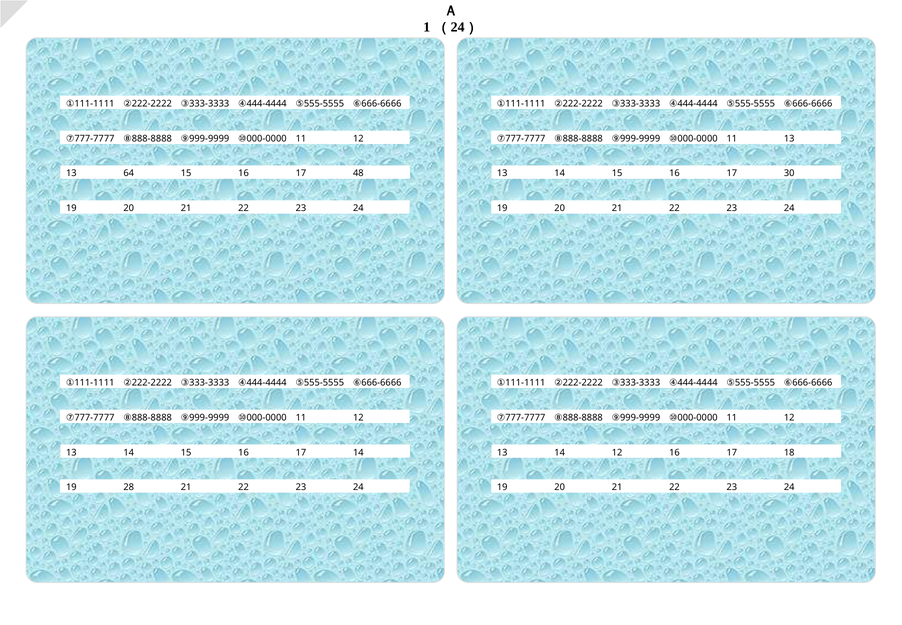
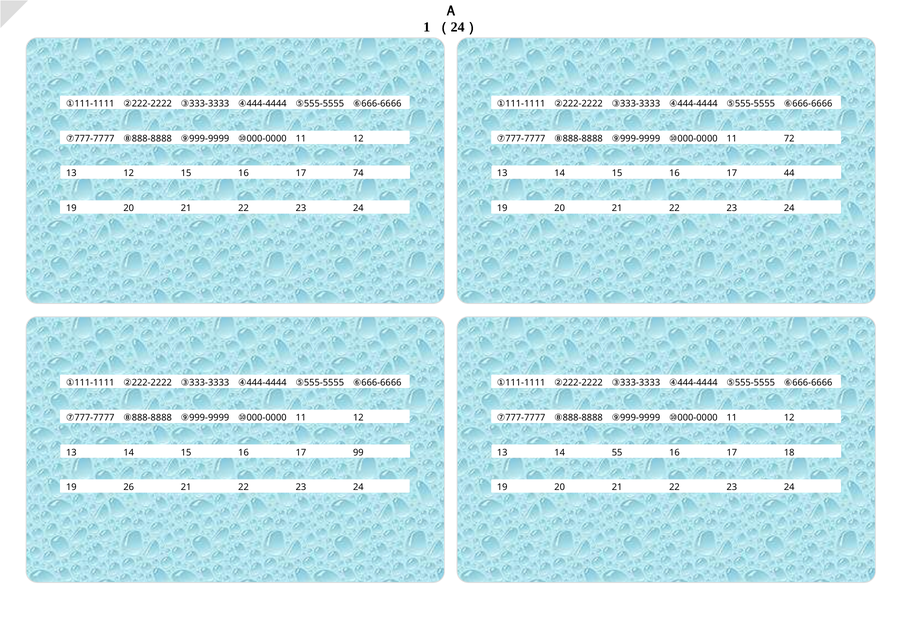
11 13: 13 -> 72 (789, 138)
13 64: 64 -> 12 (129, 173)
48: 48 -> 74 (358, 173)
30: 30 -> 44 (789, 173)
17 14: 14 -> 99 (358, 452)
14 12: 12 -> 55 (617, 452)
28: 28 -> 26 (129, 487)
